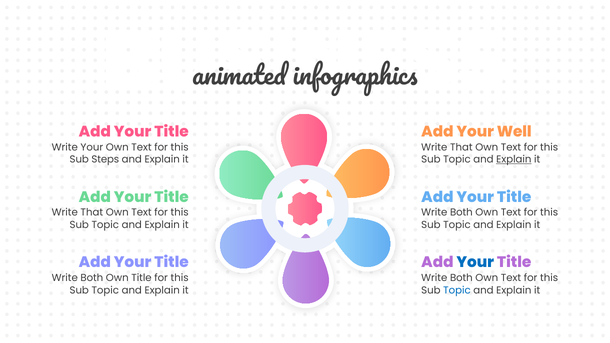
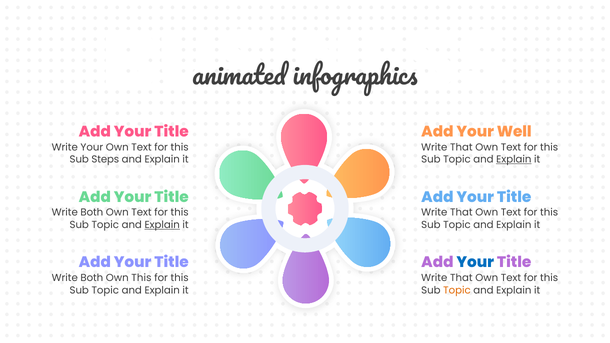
That: That -> Both (92, 213)
Both: Both -> That (461, 213)
Explain underline: none -> present (162, 225)
Own Title: Title -> This (141, 278)
Both: Both -> That (461, 278)
Topic colour: blue -> orange (457, 290)
